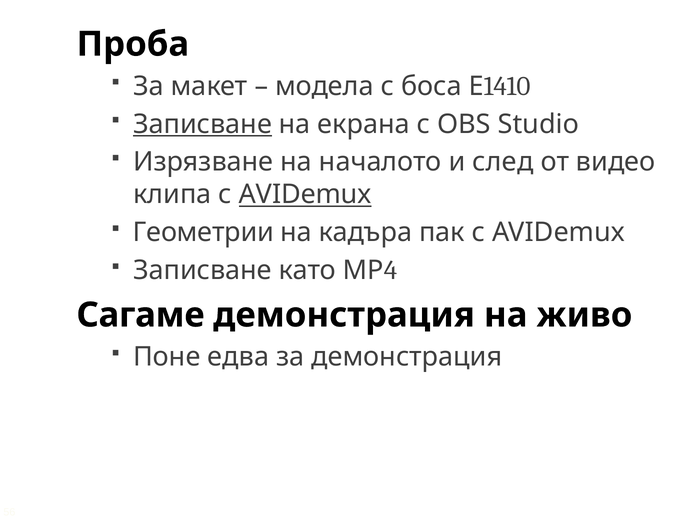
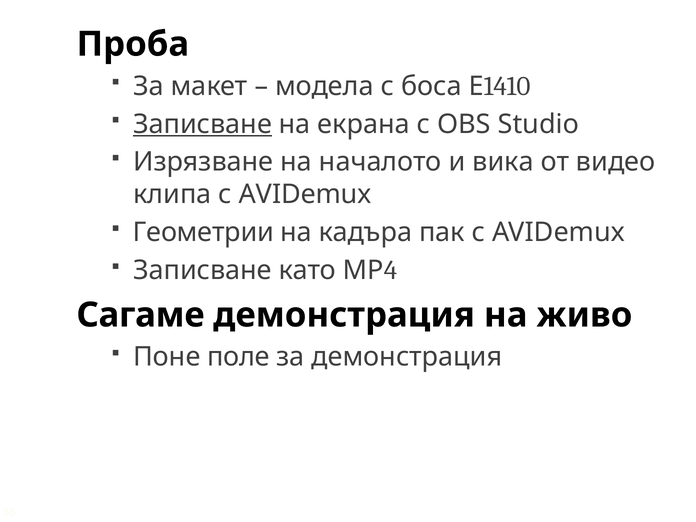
след: след -> вика (503, 162)
AVIDemux underline: present -> none (305, 195)
едва: едва -> поле (238, 357)
